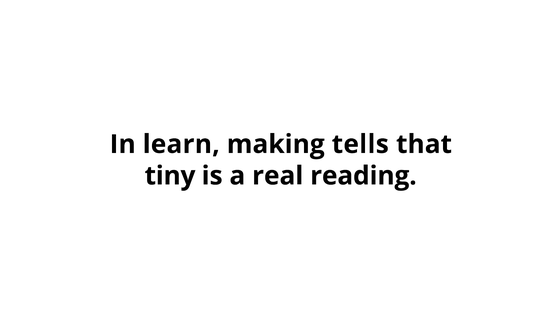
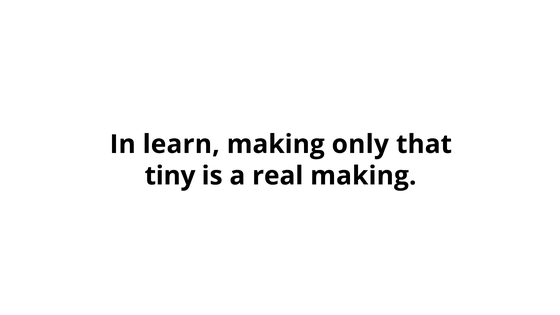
tells: tells -> only (360, 144)
real reading: reading -> making (363, 176)
